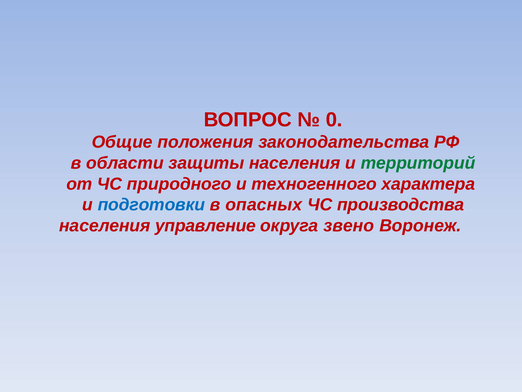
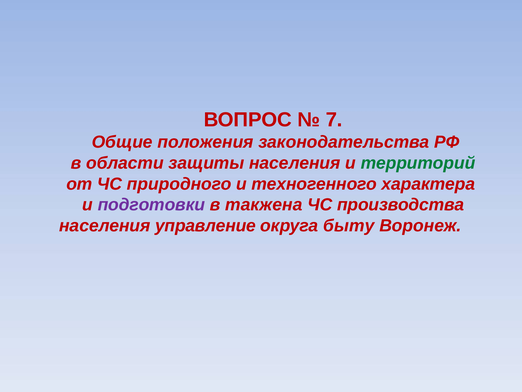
0: 0 -> 7 (334, 120)
подготовки colour: blue -> purple (151, 205)
опасных: опасных -> такжена (264, 205)
звено: звено -> быту (349, 225)
